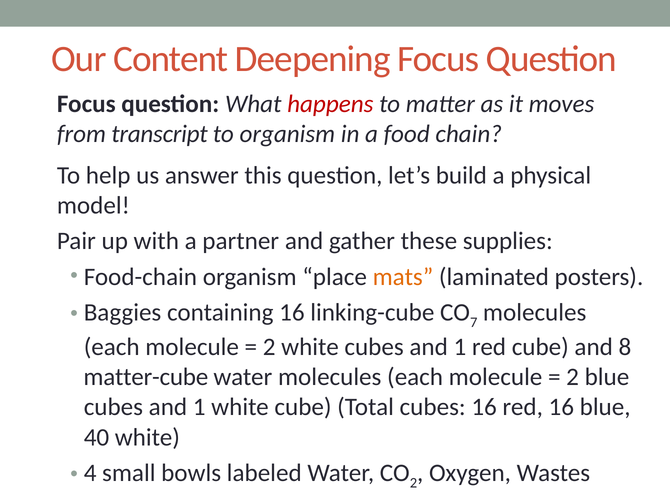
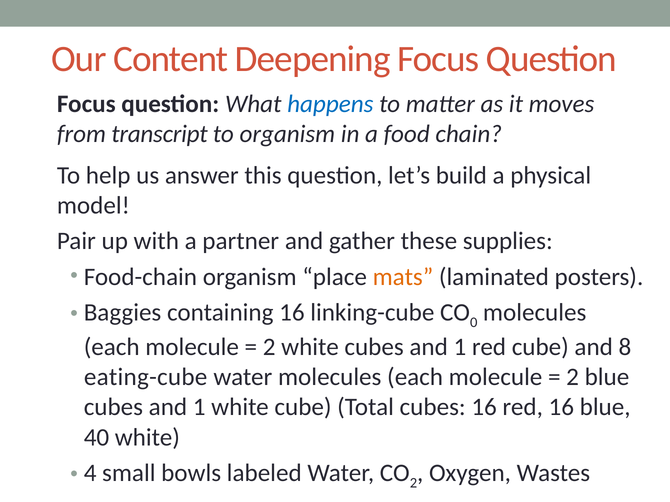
happens colour: red -> blue (330, 104)
7: 7 -> 0 (474, 323)
matter-cube: matter-cube -> eating-cube (146, 377)
